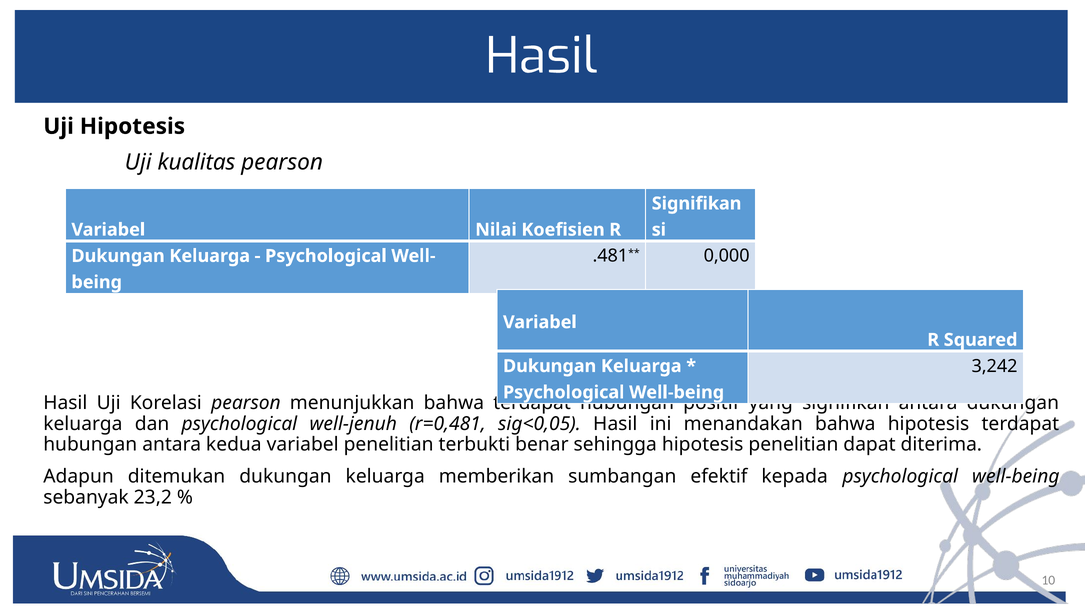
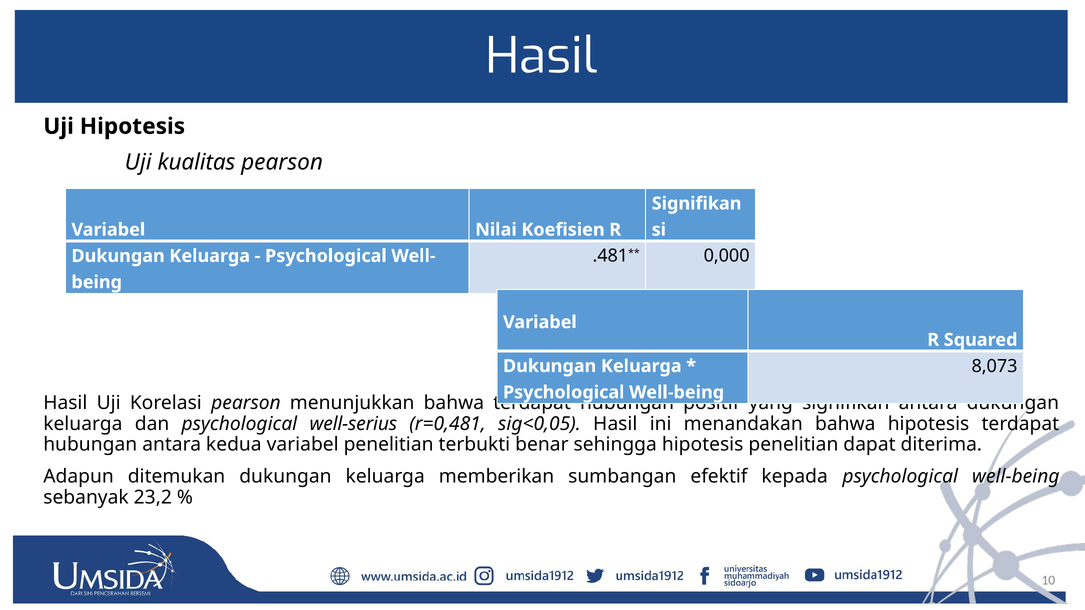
3,242: 3,242 -> 8,073 (995, 366)
well-jenuh: well-jenuh -> well-serius (353, 424)
